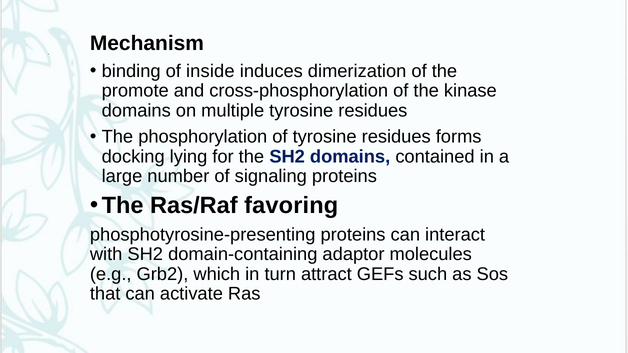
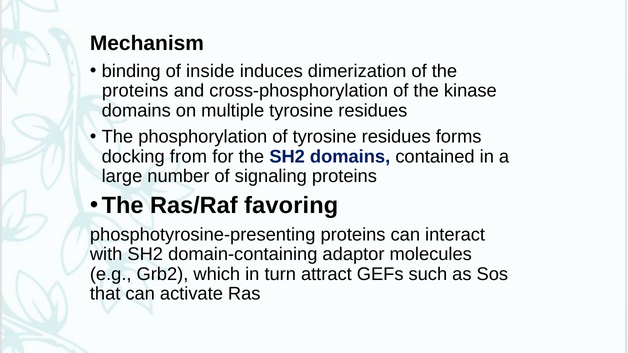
promote: promote -> proteins (135, 91)
lying: lying -> from (188, 157)
